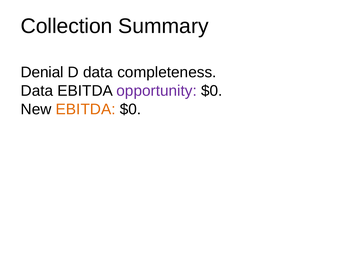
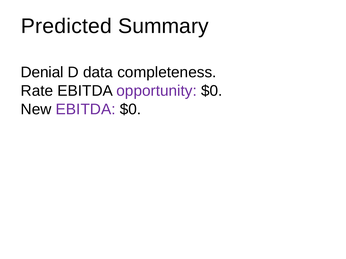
Collection: Collection -> Predicted (66, 26)
Data: Data -> Rate (37, 91)
EBITDA colour: orange -> purple (86, 109)
